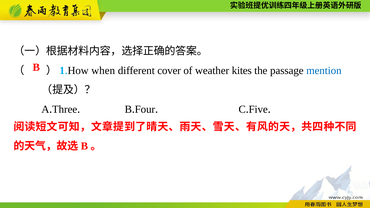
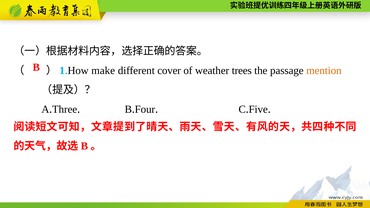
when: when -> make (103, 71)
kites: kites -> trees (242, 71)
mention colour: blue -> orange (324, 71)
